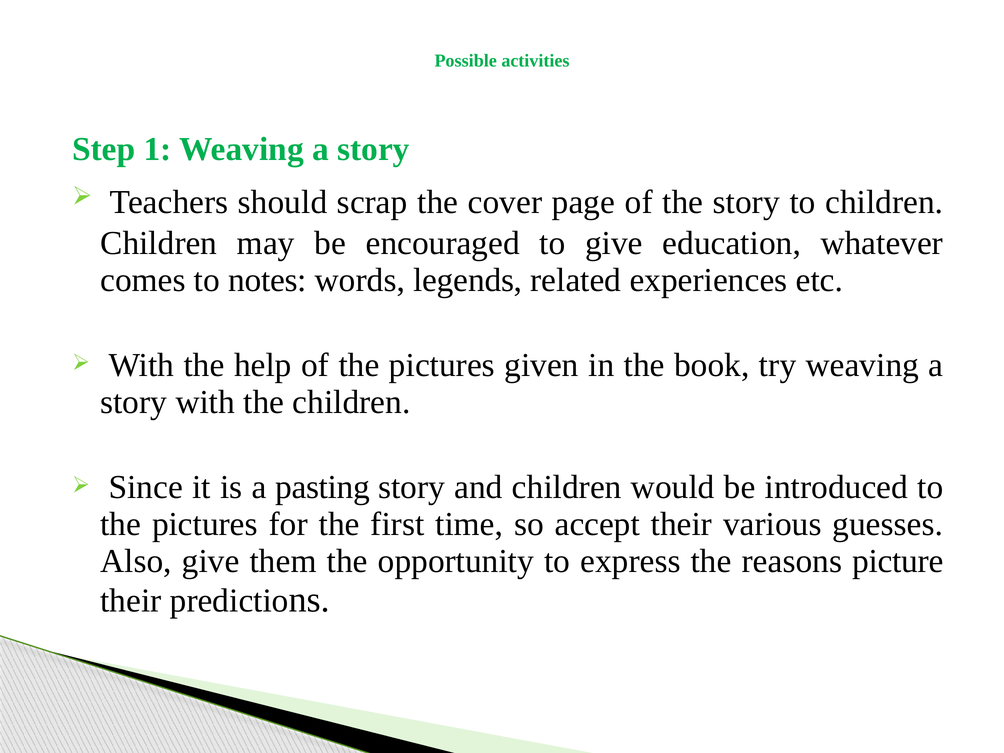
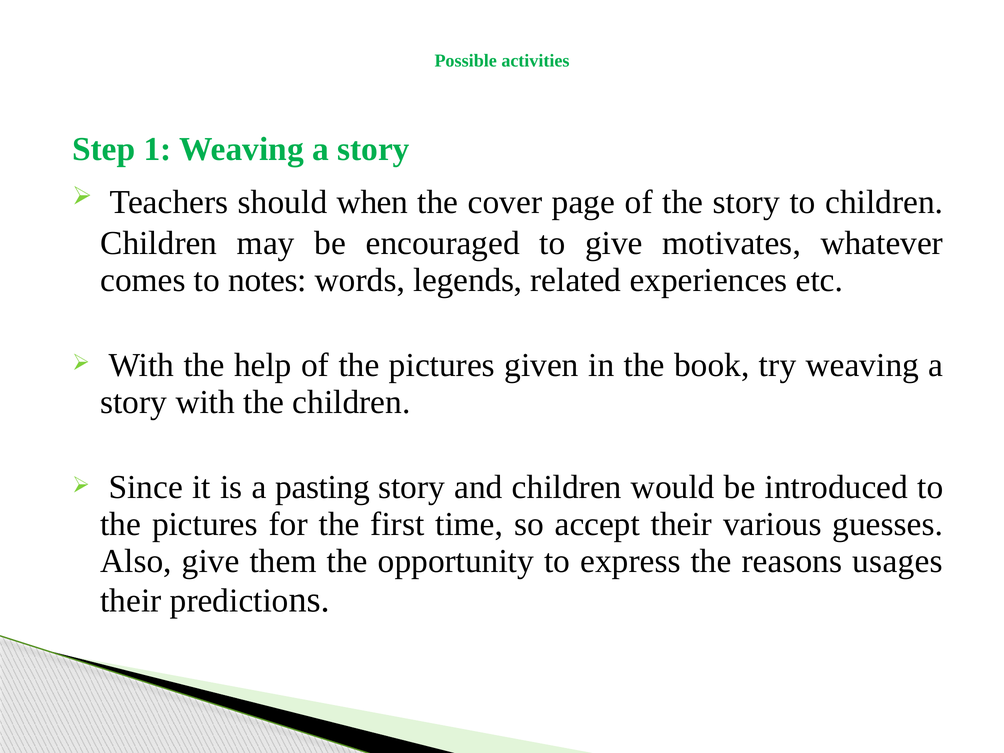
scrap: scrap -> when (372, 202)
education: education -> motivates (732, 243)
picture: picture -> usages (898, 561)
